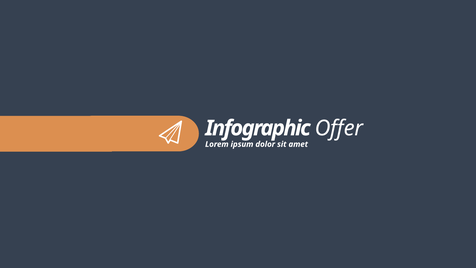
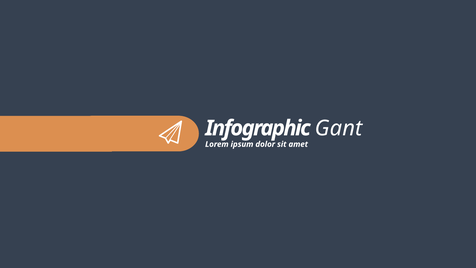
Offer: Offer -> Gant (339, 128)
